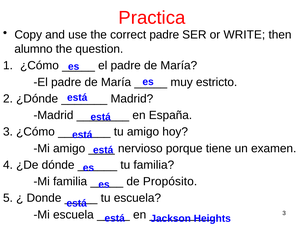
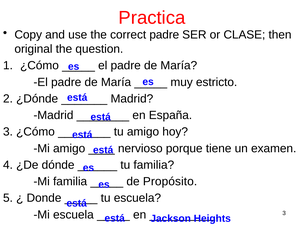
WRITE: WRITE -> CLASE (244, 35)
alumno: alumno -> original (33, 49)
